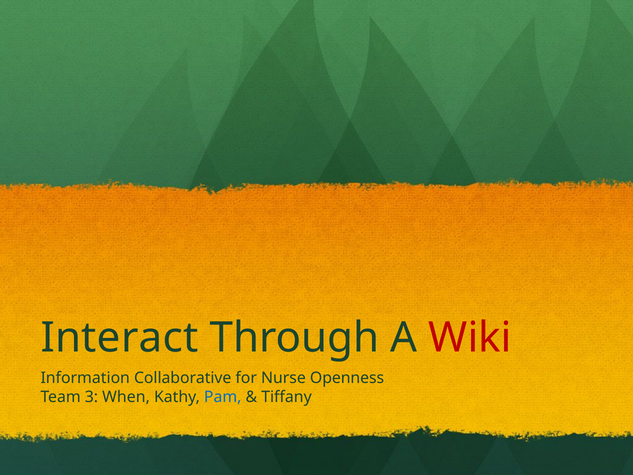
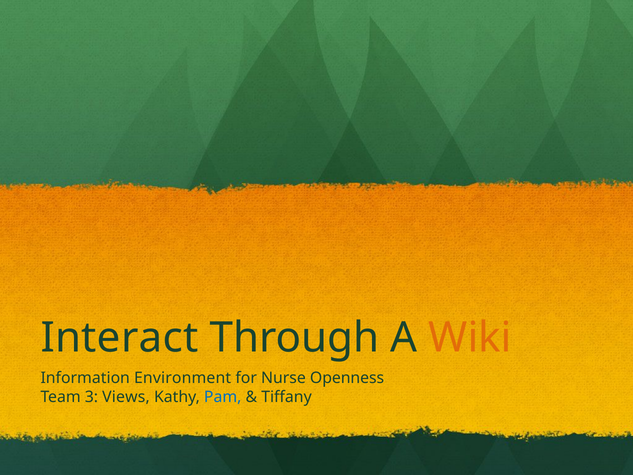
Wiki colour: red -> orange (470, 338)
Collaborative: Collaborative -> Environment (183, 378)
When: When -> Views (126, 397)
